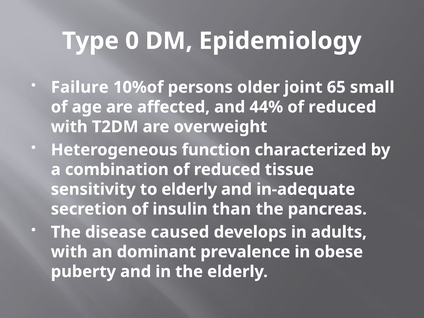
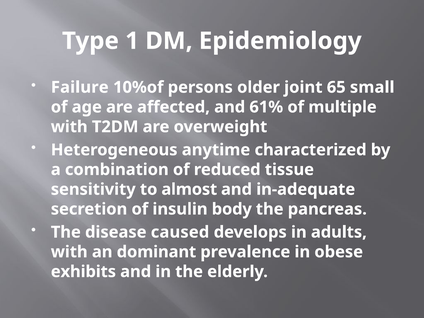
0: 0 -> 1 (132, 41)
44%: 44% -> 61% (266, 107)
reduced: reduced -> multiple (342, 107)
function: function -> anytime (216, 150)
to elderly: elderly -> almost (189, 189)
than: than -> body (232, 209)
puberty: puberty -> exhibits (83, 272)
